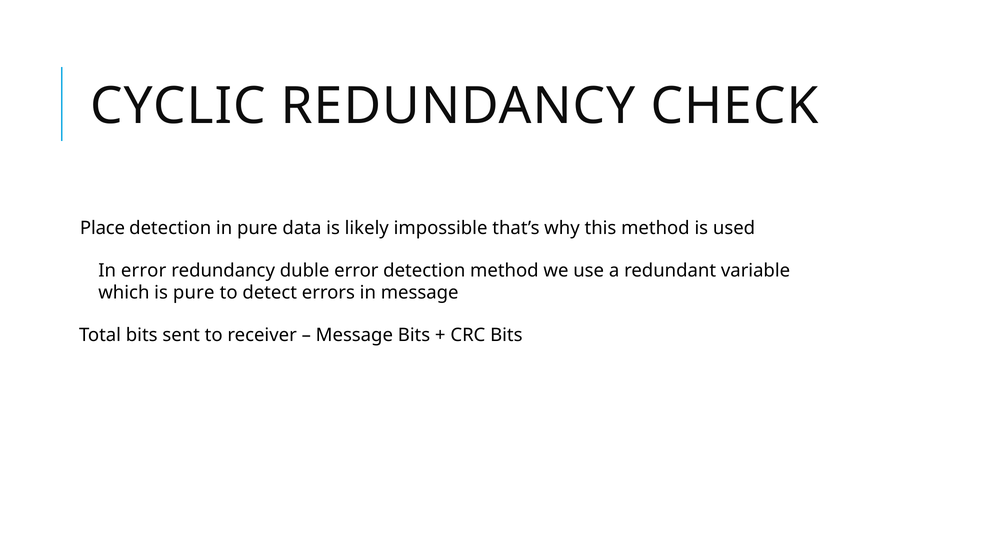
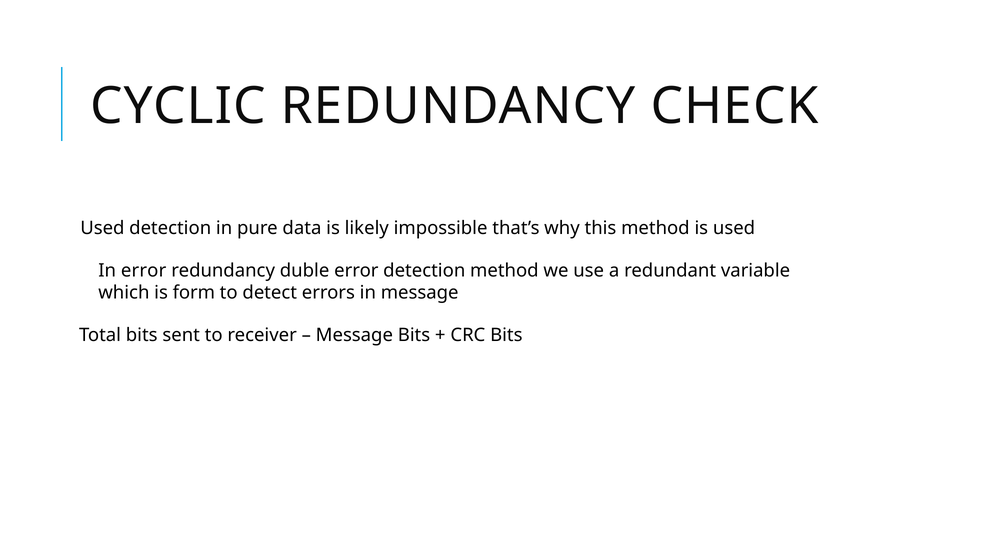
Place: Place -> Used (102, 228)
is pure: pure -> form (194, 293)
